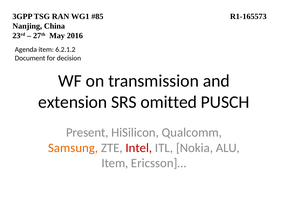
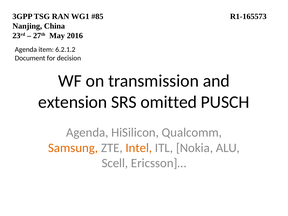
Present: Present -> Agenda (87, 132)
Intel colour: red -> orange (139, 148)
Item: Item -> Scell (115, 163)
